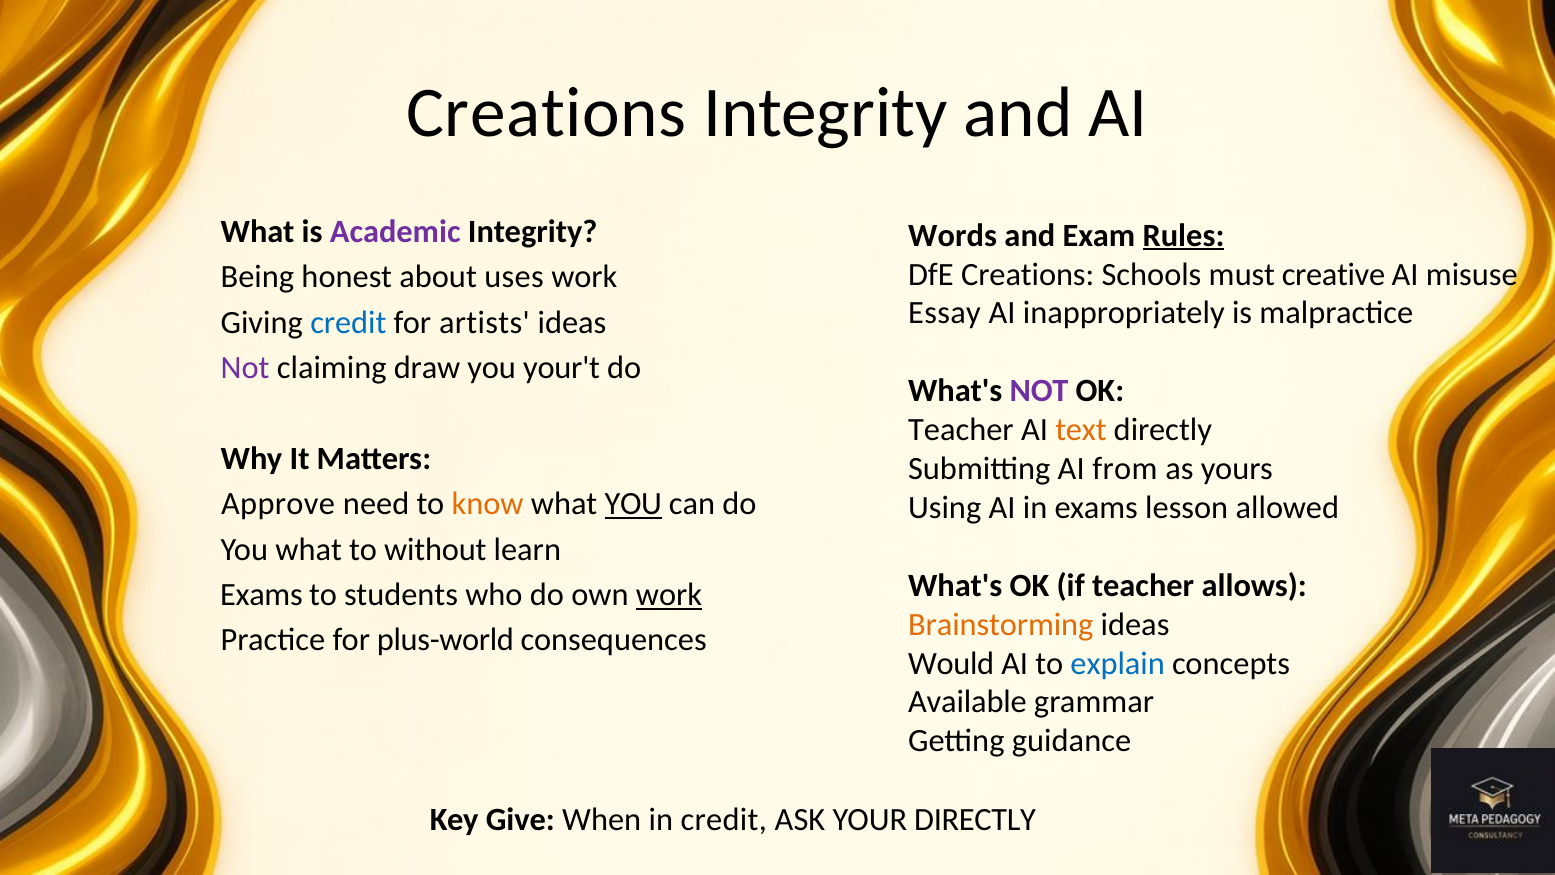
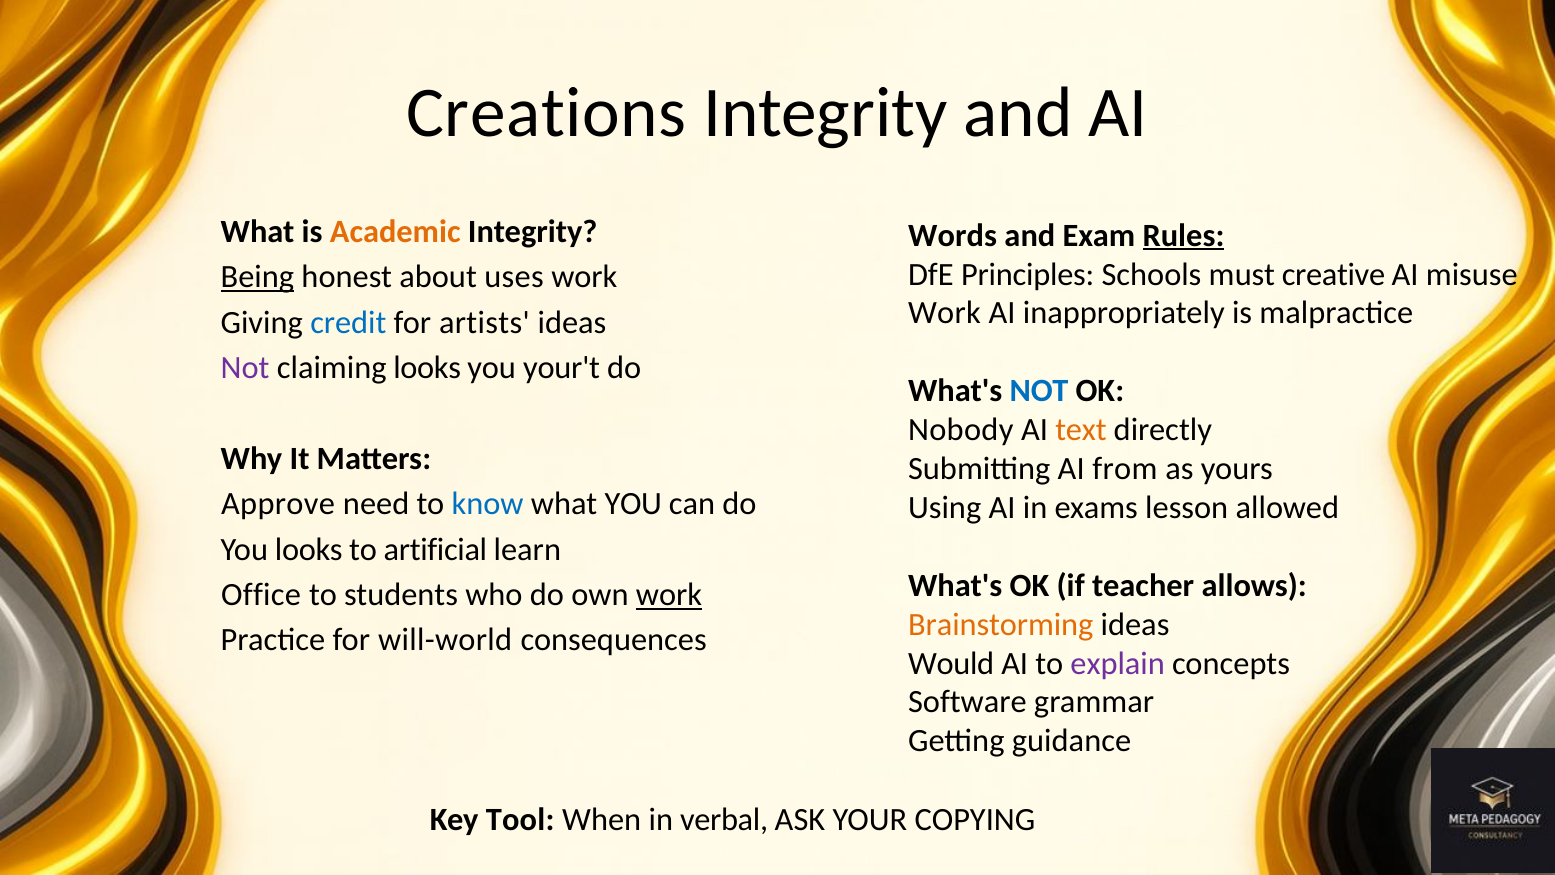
Academic colour: purple -> orange (395, 232)
DfE Creations: Creations -> Principles (1028, 274)
Being underline: none -> present (257, 277)
Essay: Essay -> Work (945, 313)
claiming draw: draw -> looks (427, 368)
NOT colour: purple -> blue (1039, 391)
Teacher: Teacher -> Nobody (961, 430)
know colour: orange -> blue (488, 504)
YOU underline: present -> none (633, 504)
You what: what -> looks (309, 549)
without: without -> artificial (435, 549)
Exams: Exams -> Office (261, 595)
plus-world: plus-world -> will-world (445, 640)
explain colour: blue -> purple (1118, 663)
Available: Available -> Software (967, 702)
Give: Give -> Tool (520, 820)
in credit: credit -> verbal (724, 820)
YOUR DIRECTLY: DIRECTLY -> COPYING (975, 820)
